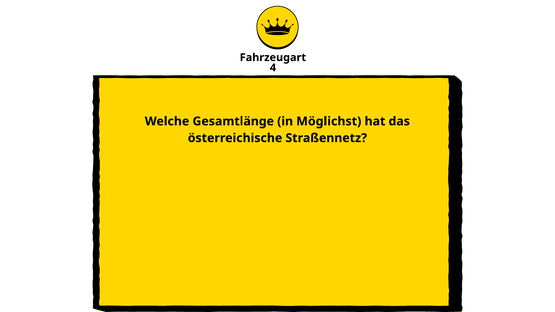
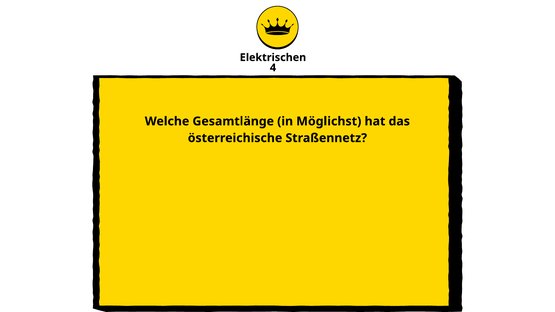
Fahrzeugart: Fahrzeugart -> Elektrischen (273, 58)
